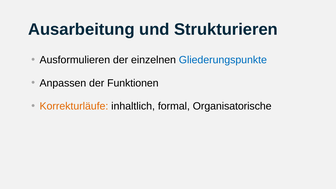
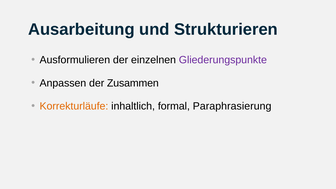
Gliederungspunkte colour: blue -> purple (223, 60)
Funktionen: Funktionen -> Zusammen (133, 83)
Organisatorische: Organisatorische -> Paraphrasierung (232, 106)
